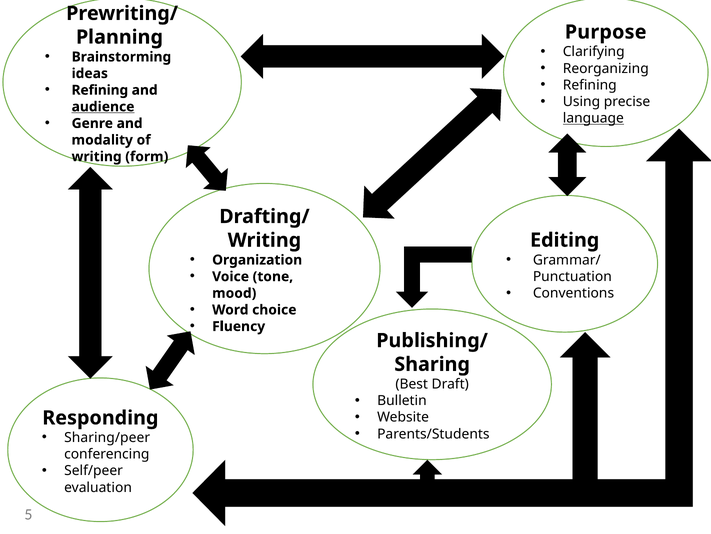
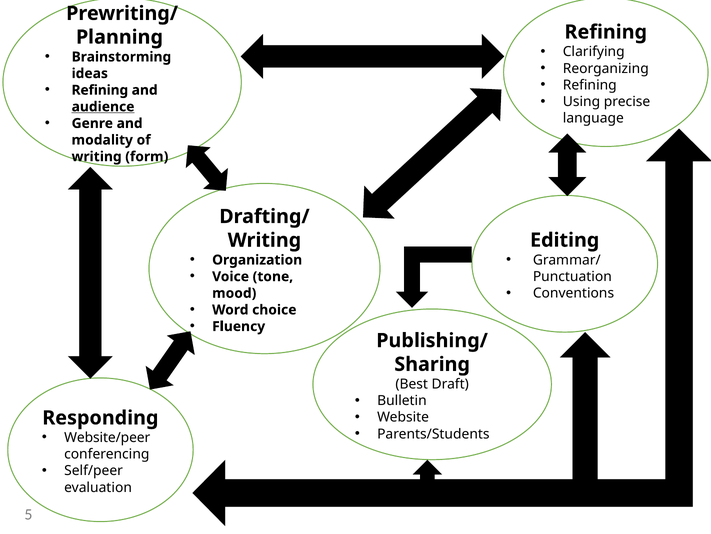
Purpose: Purpose -> Refining (606, 32)
language underline: present -> none (593, 118)
Sharing/peer: Sharing/peer -> Website/peer (107, 437)
